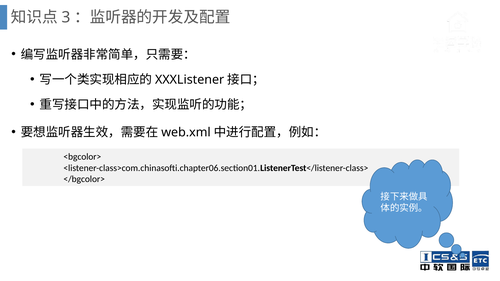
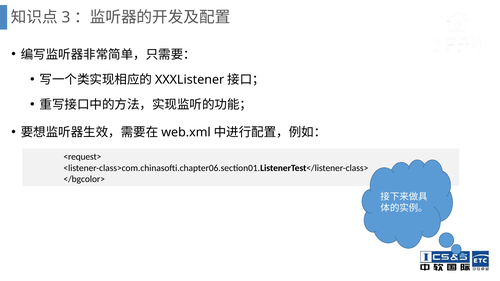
<bgcolor>: <bgcolor> -> <request> (82, 157)
